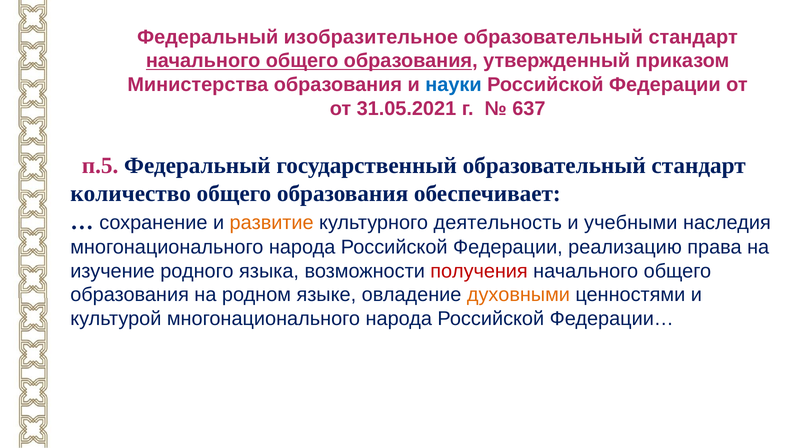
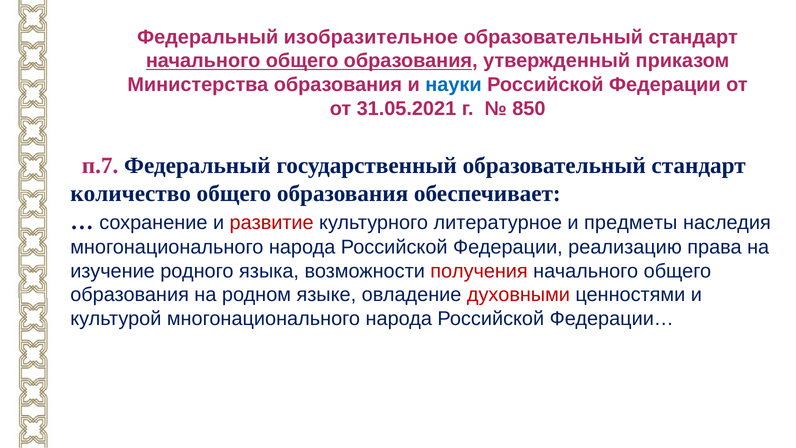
637: 637 -> 850 (529, 109)
п.5: п.5 -> п.7 (100, 166)
развитие colour: orange -> red (272, 222)
деятельность: деятельность -> литературное (498, 222)
учебными: учебными -> предметы (631, 222)
духовными colour: orange -> red (518, 295)
